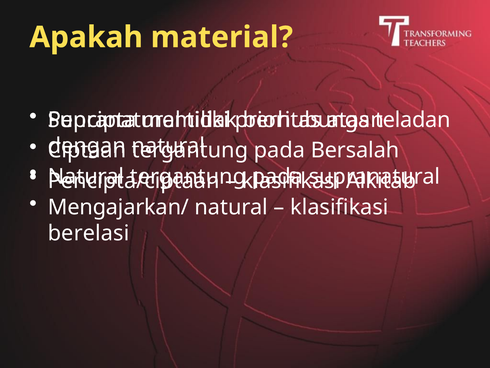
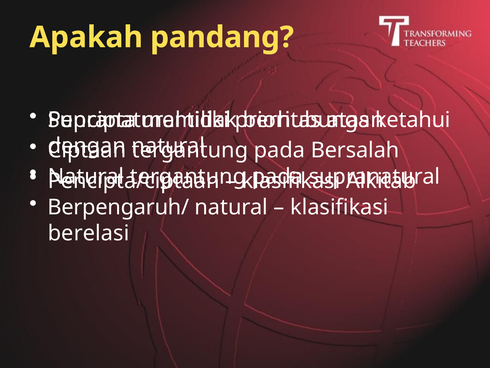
material: material -> pandang (222, 37)
teladan: teladan -> ketahui (413, 120)
Mengajarkan/: Mengajarkan/ -> Berpengaruh/ (118, 207)
